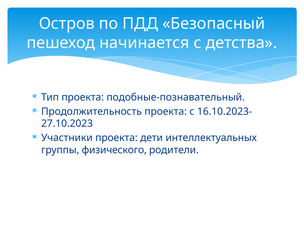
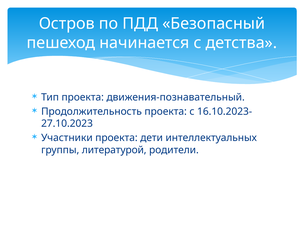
подобные-познавательный: подобные-познавательный -> движения-познавательный (176, 97)
физического: физического -> литературой (114, 150)
